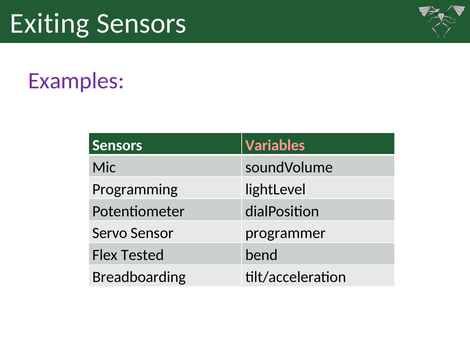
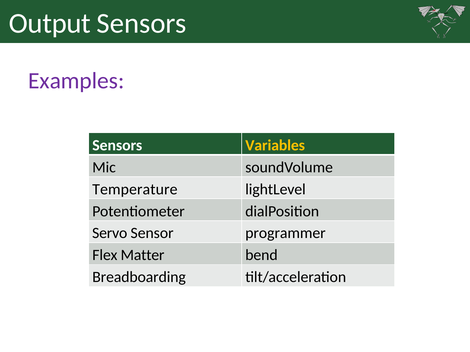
Exiting: Exiting -> Output (50, 23)
Variables colour: pink -> yellow (275, 146)
Programming: Programming -> Temperature (135, 190)
Tested: Tested -> Matter (143, 255)
